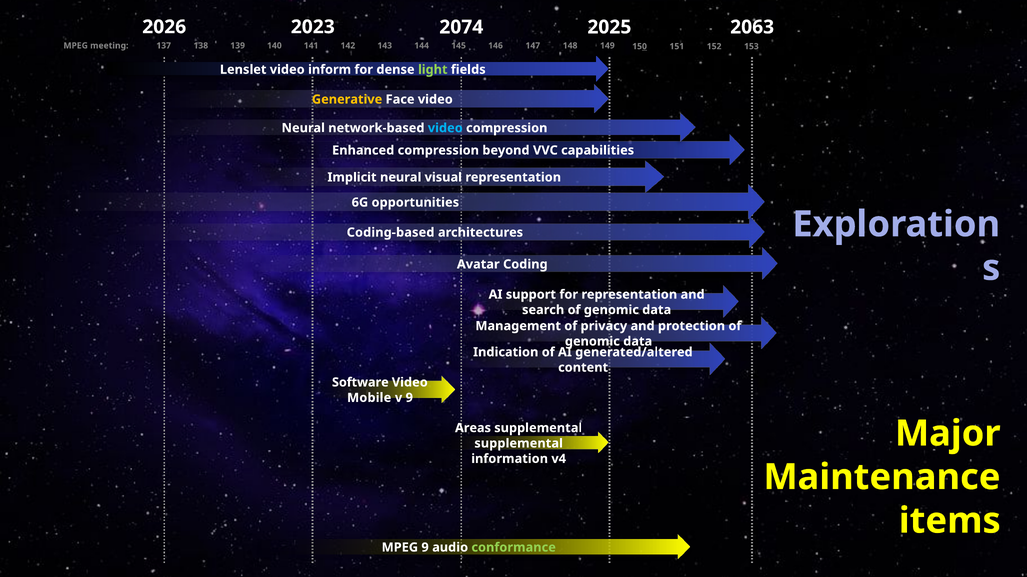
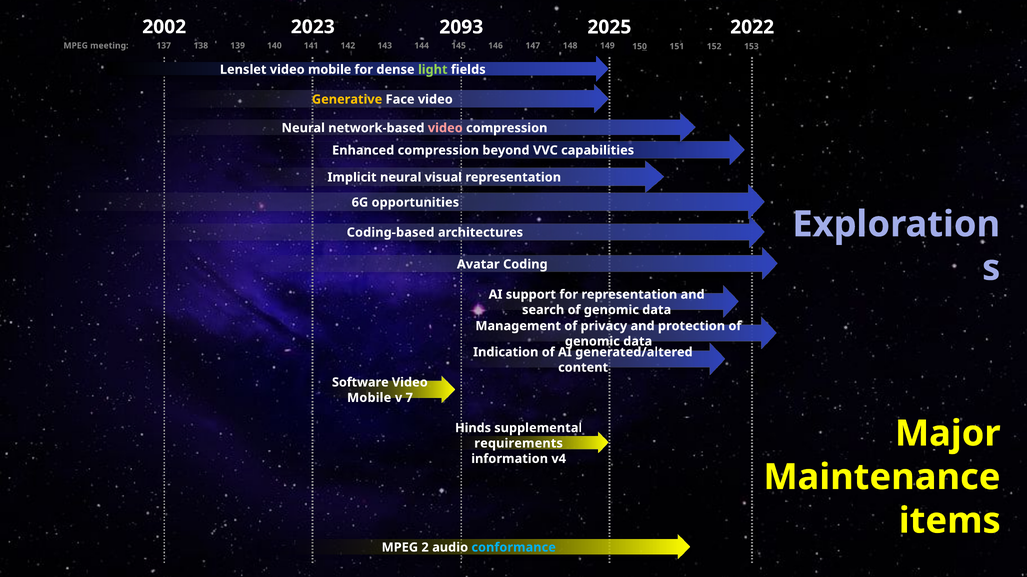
2026: 2026 -> 2002 (164, 27)
2074: 2074 -> 2093 (461, 27)
2063: 2063 -> 2022 (752, 27)
Lenslet video inform: inform -> mobile (330, 70)
video colour: light blue -> pink (445, 128)
v 9: 9 -> 7 (409, 398)
Areas: Areas -> Hinds (473, 428)
supplemental: supplemental -> requirements (519, 444)
MPEG 9: 9 -> 2 (425, 548)
conformance colour: light green -> light blue (514, 548)
